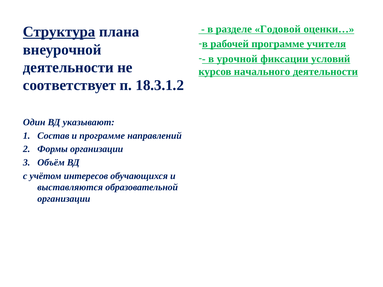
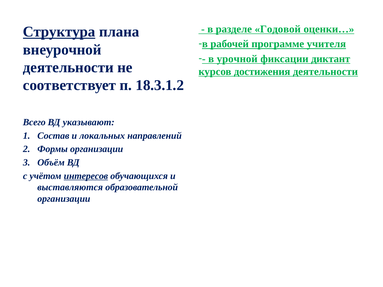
условий: условий -> диктант (331, 59)
начального: начального -> достижения (262, 72)
Один: Один -> Всего (34, 122)
и программе: программе -> локальных (102, 136)
интересов underline: none -> present (86, 176)
